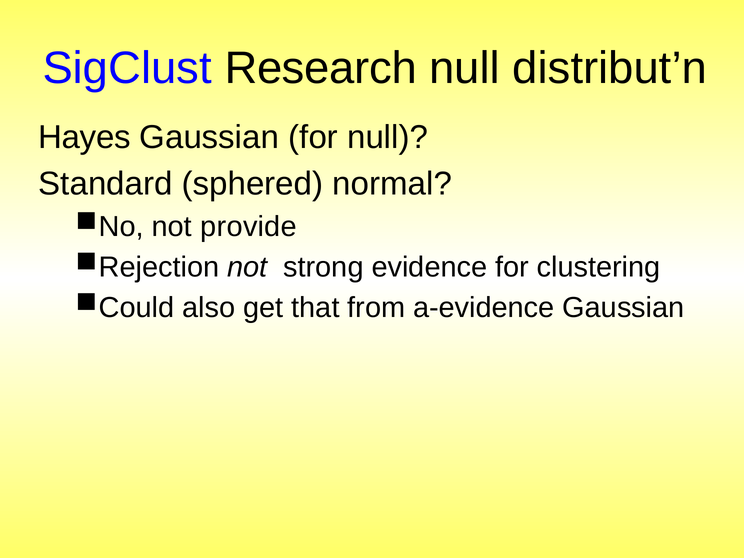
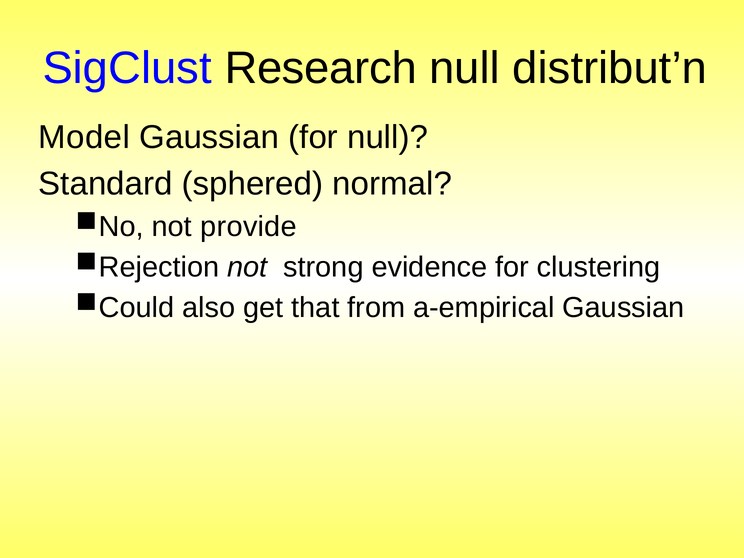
Hayes: Hayes -> Model (84, 137)
a-evidence: a-evidence -> a-empirical (484, 308)
